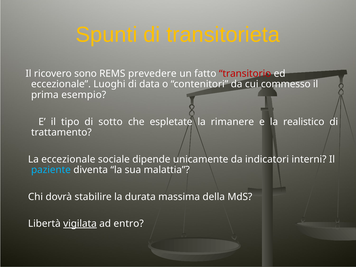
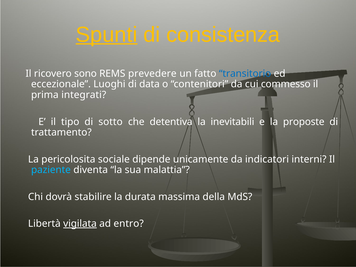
Spunti underline: none -> present (107, 35)
transitorieta: transitorieta -> consistenza (223, 35)
transitorio colour: red -> blue (245, 74)
esempio: esempio -> integrati (84, 95)
espletate: espletate -> detentiva (171, 122)
rimanere: rimanere -> inevitabili (232, 122)
realistico: realistico -> proposte (304, 122)
La eccezionale: eccezionale -> pericolosita (68, 159)
